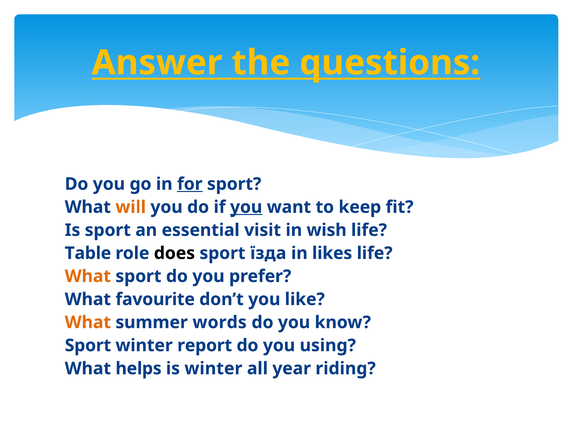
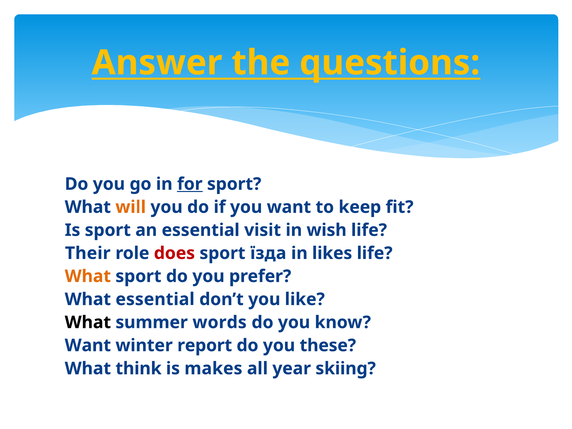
you underline: present -> none (246, 207)
Table: Table -> Their (88, 253)
does colour: black -> red (174, 253)
What favourite: favourite -> essential (155, 299)
What colour: orange -> black (88, 322)
Sport: Sport -> Want (88, 345)
using: using -> these (328, 345)
helps: helps -> think (139, 369)
is winter: winter -> makes (213, 369)
riding: riding -> skiing (346, 369)
